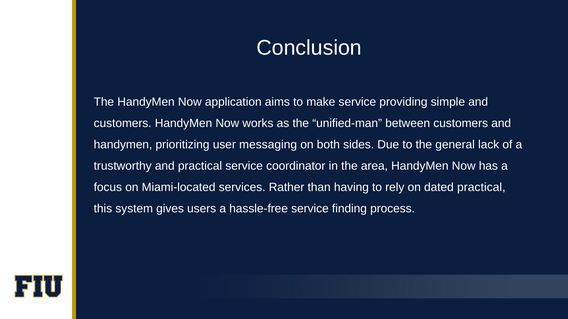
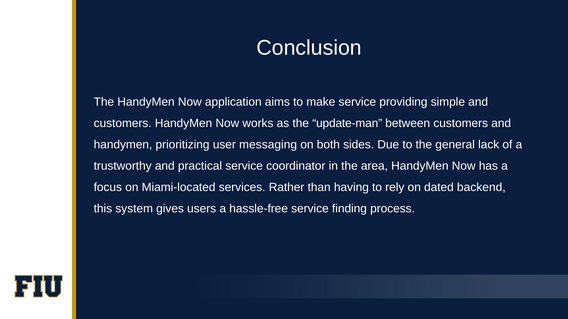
unified-man: unified-man -> update-man (347, 124)
dated practical: practical -> backend (481, 188)
